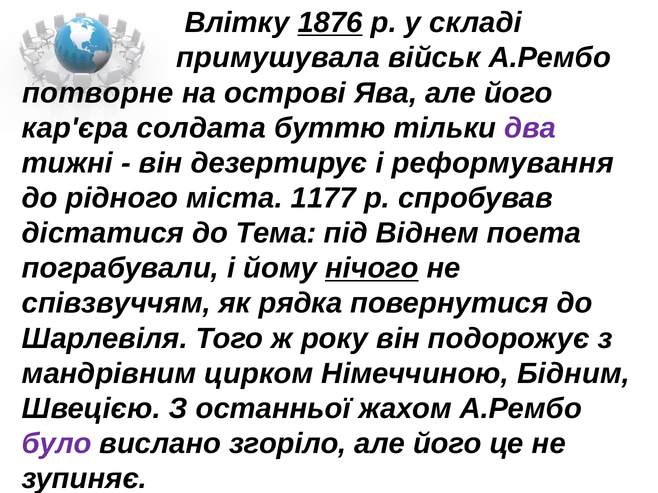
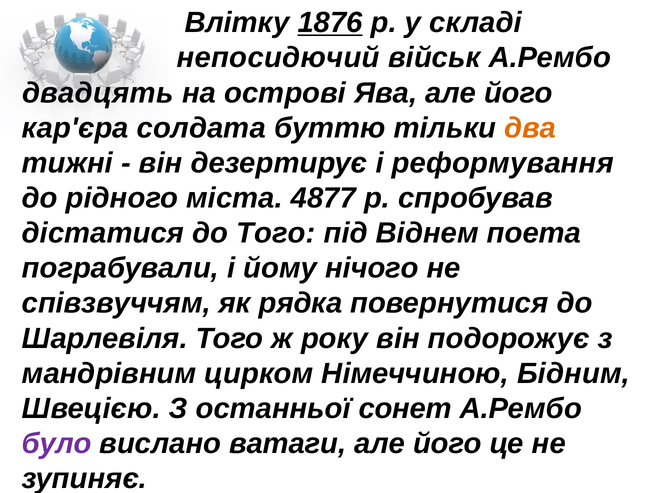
примушувала: примушувала -> непосидючий (278, 58)
потворне: потворне -> двадцять (98, 93)
два colour: purple -> orange (530, 128)
1177: 1177 -> 4877 (323, 198)
до Тема: Тема -> Того (276, 233)
нічого underline: present -> none (372, 269)
жахом: жахом -> сонет (405, 409)
згоріло: згоріло -> ватаги (288, 444)
